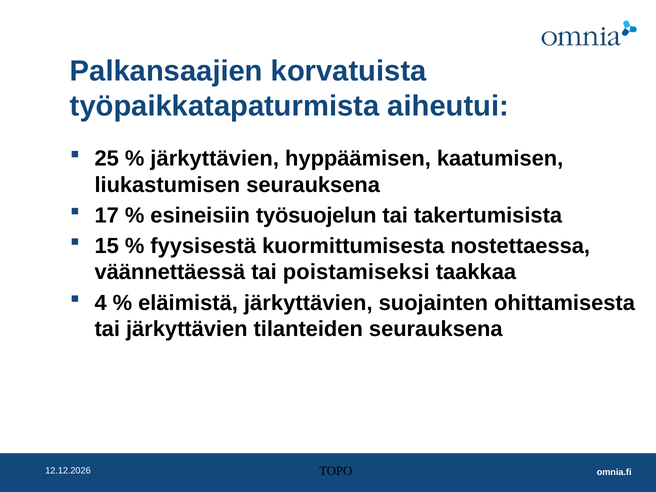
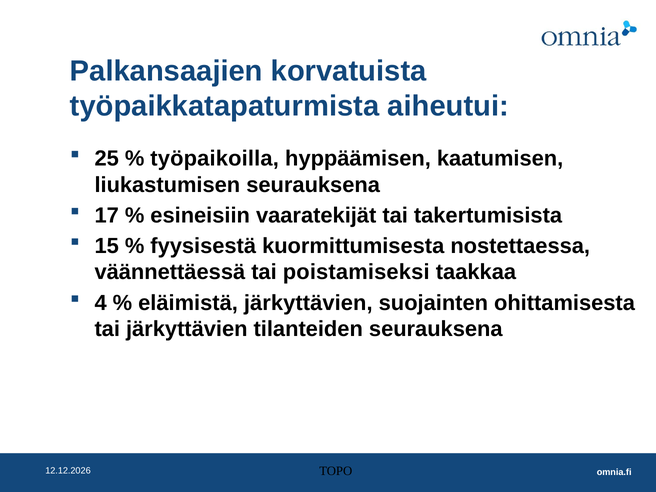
järkyttävien: järkyttävien -> työpaikoilla (215, 159)
työsuojelun: työsuojelun -> vaaratekijät (316, 215)
